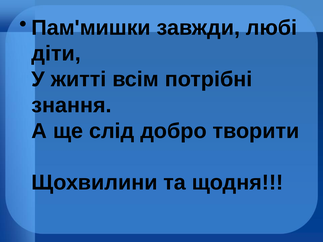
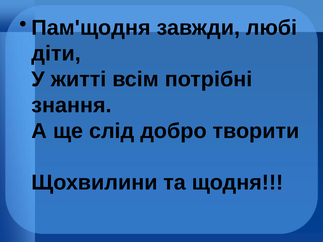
Пам'мишки: Пам'мишки -> Пам'щодня (91, 28)
